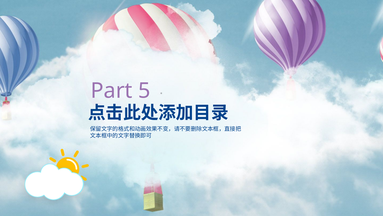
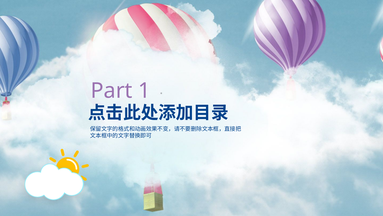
5: 5 -> 1 (144, 90)
